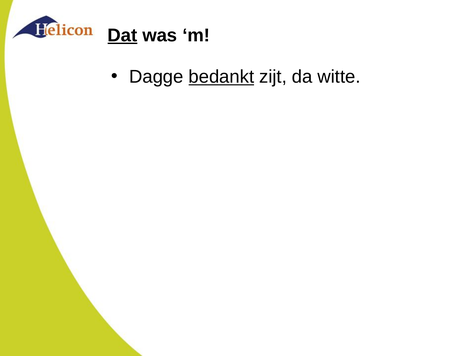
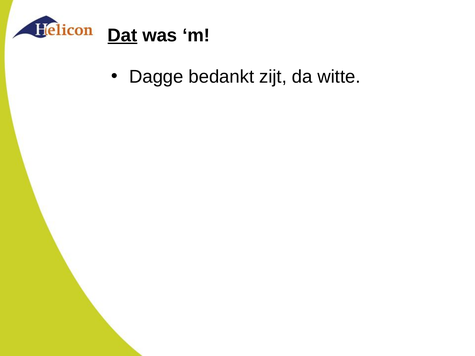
bedankt underline: present -> none (221, 77)
